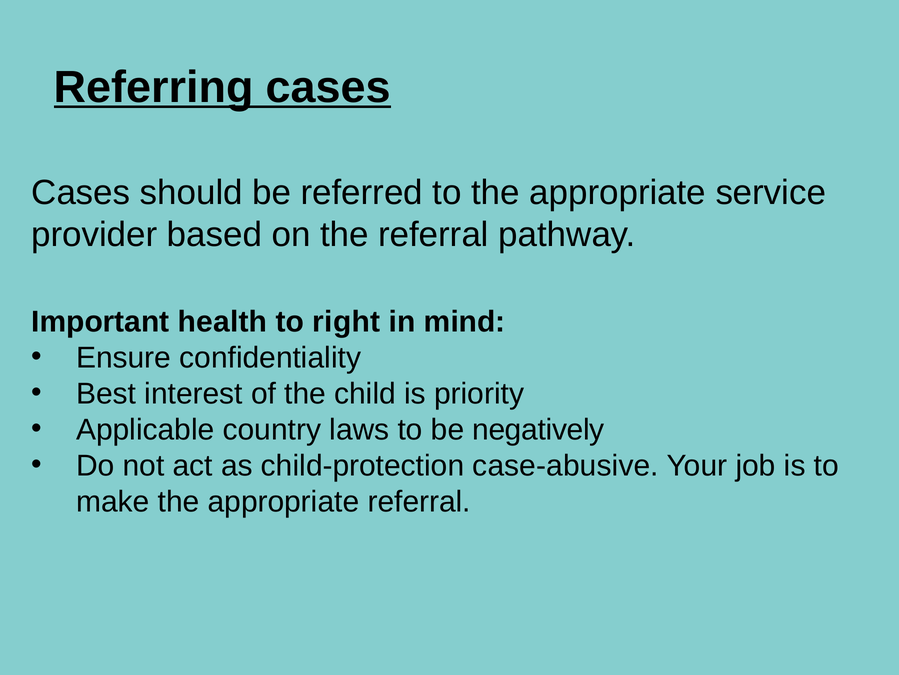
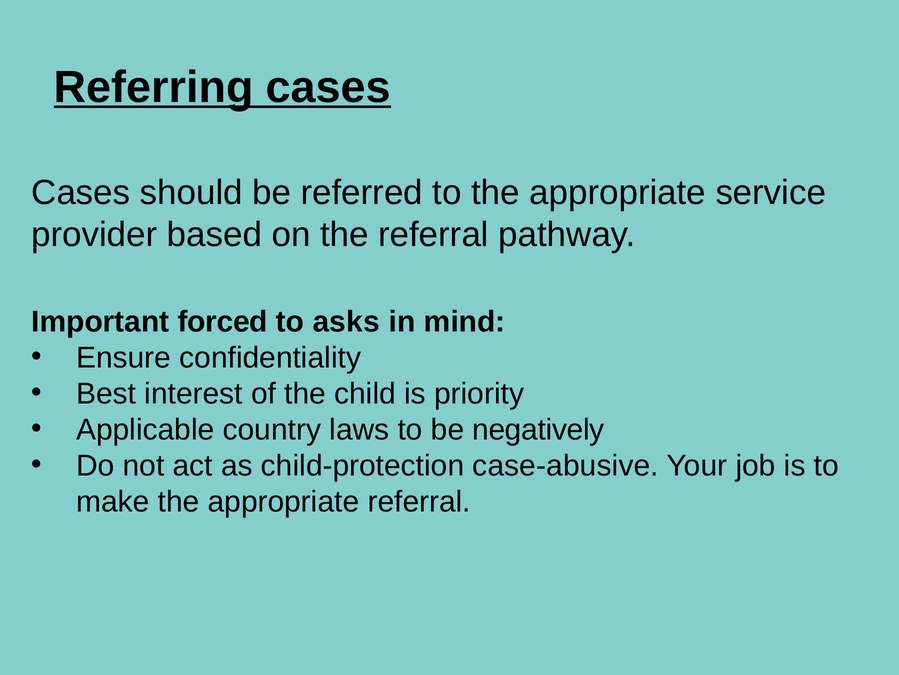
health: health -> forced (223, 321)
right: right -> asks (346, 321)
